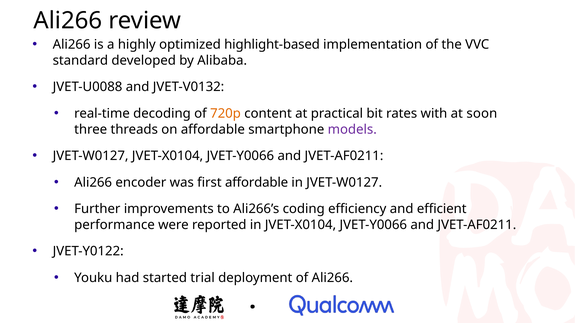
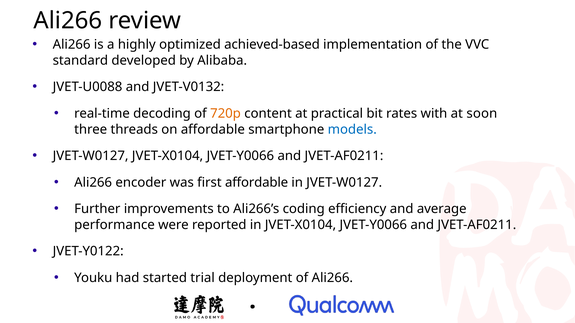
highlight-based: highlight-based -> achieved-based (272, 45)
models colour: purple -> blue (352, 130)
efficient: efficient -> average (442, 209)
